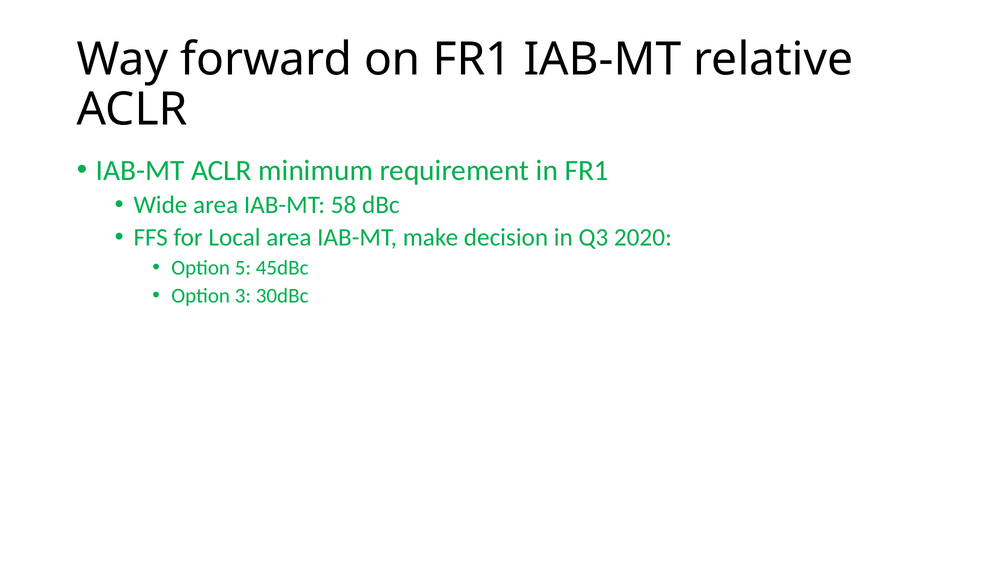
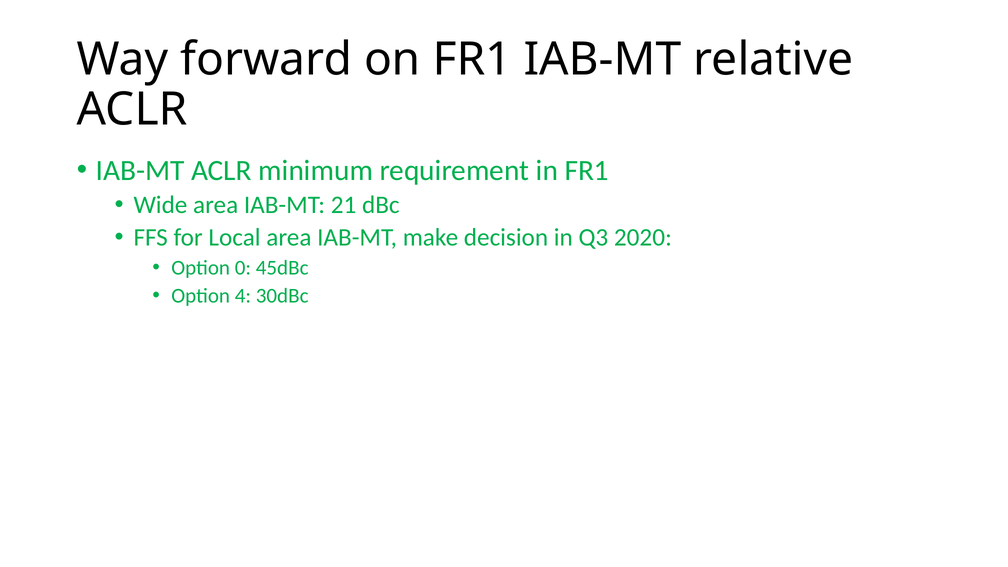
58: 58 -> 21 (344, 205)
5: 5 -> 0 (243, 268)
3: 3 -> 4 (243, 296)
